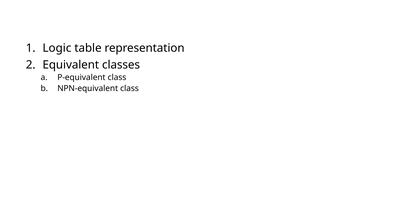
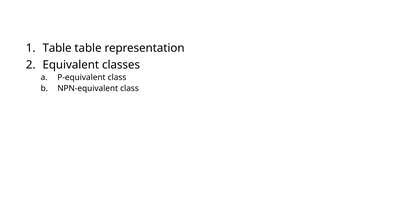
Logic: Logic -> Table (57, 48)
